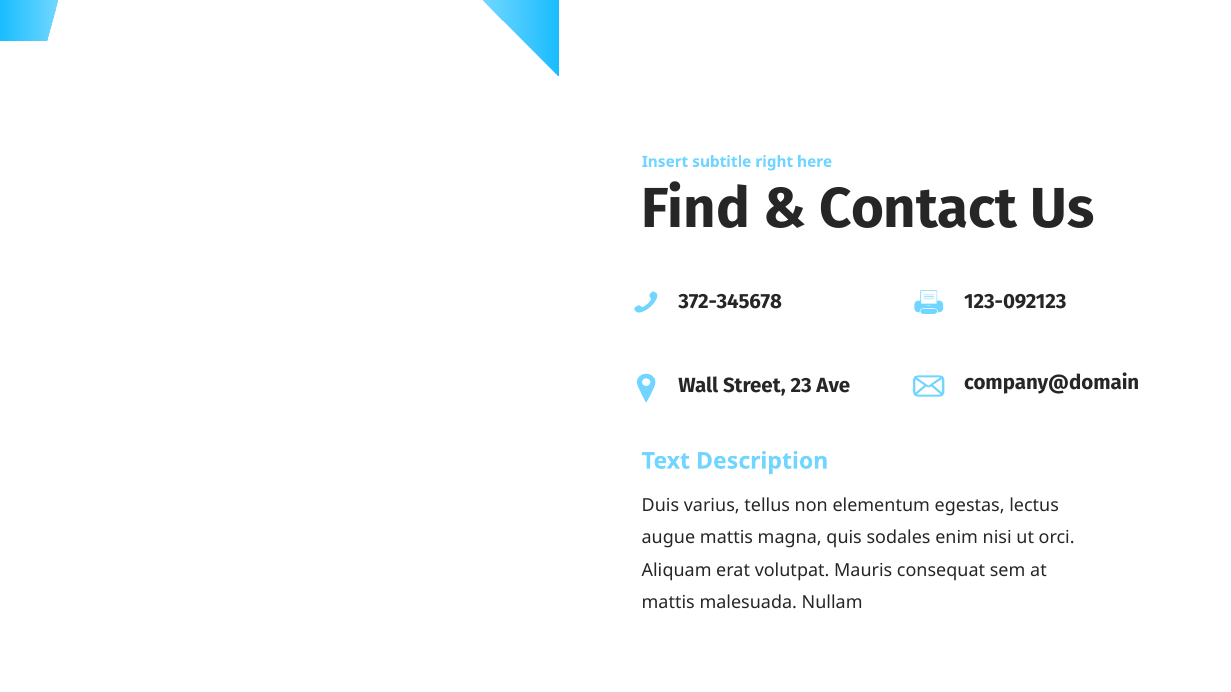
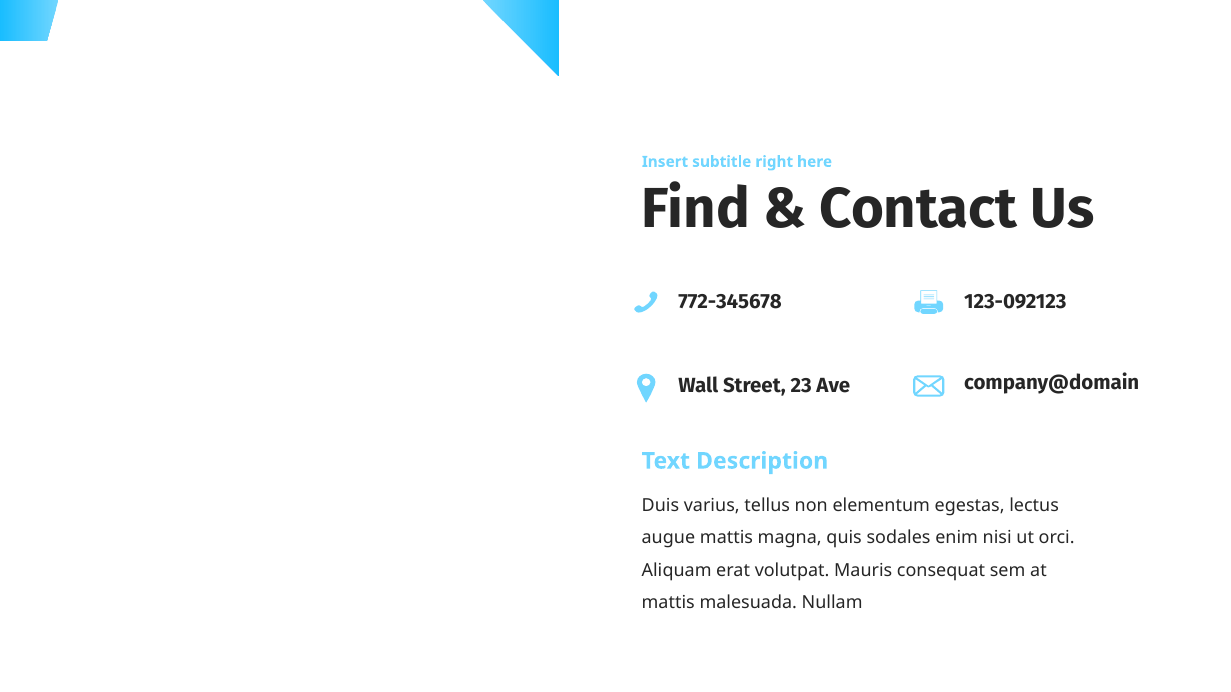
372-345678: 372-345678 -> 772-345678 (730, 302)
